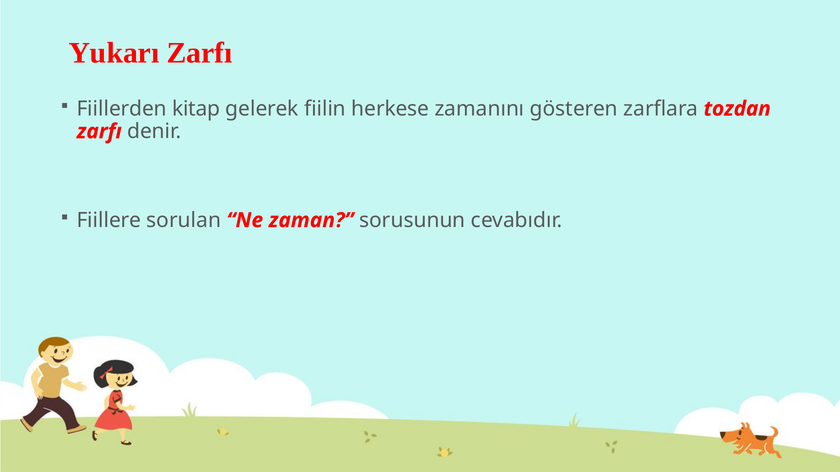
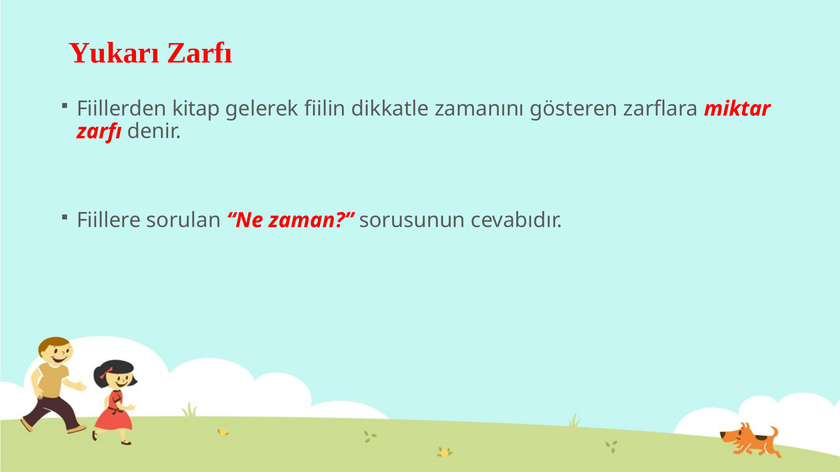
herkese: herkese -> dikkatle (390, 109)
tozdan: tozdan -> miktar (737, 109)
